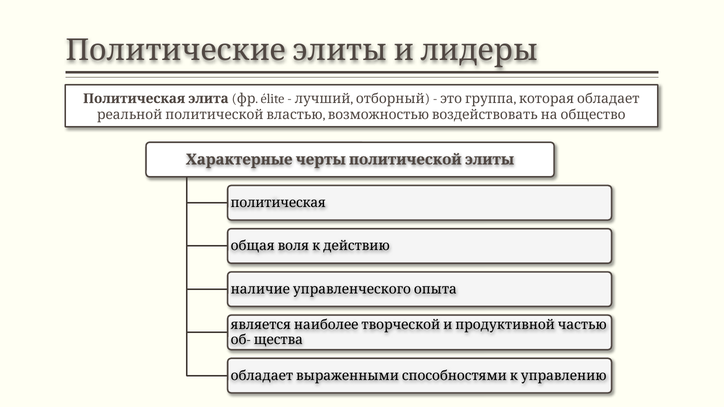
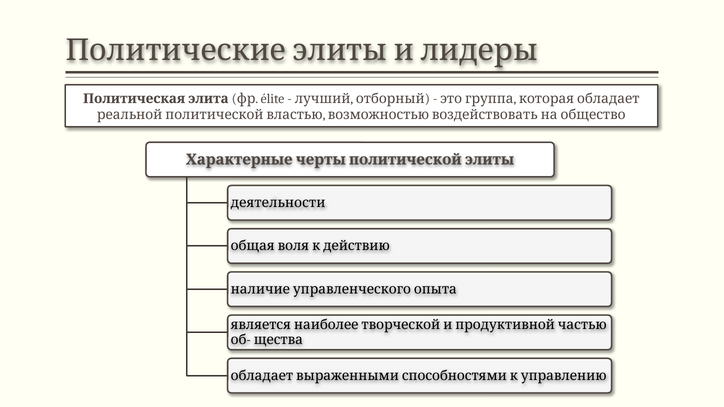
политическая: политическая -> деятельности (278, 203)
